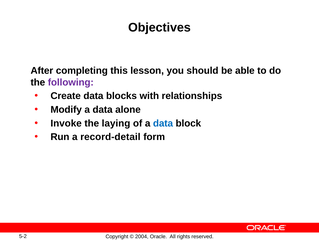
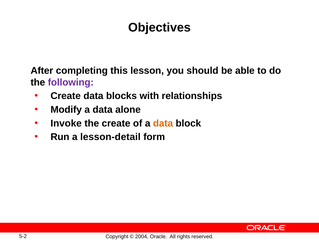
the laying: laying -> create (116, 123)
data colour: blue -> orange (163, 123)
record-detail: record-detail -> lesson-detail (110, 137)
